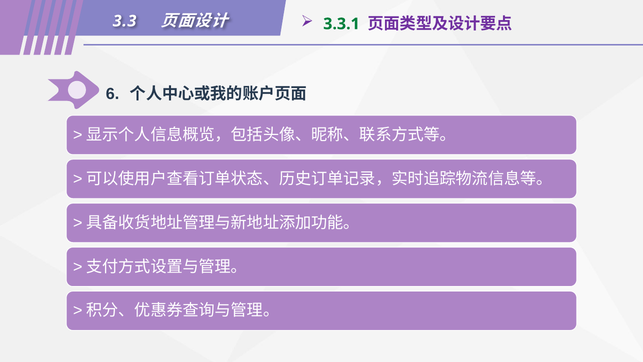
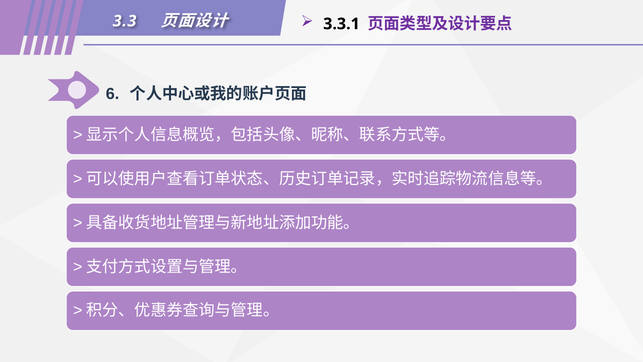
3.3.1 colour: green -> black (342, 24)
